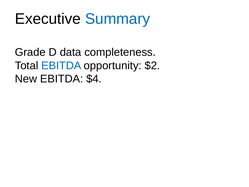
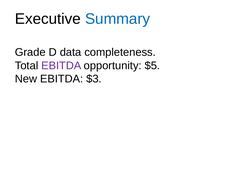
EBITDA colour: blue -> purple (61, 65)
$2: $2 -> $5 (152, 65)
$4: $4 -> $3 (94, 79)
